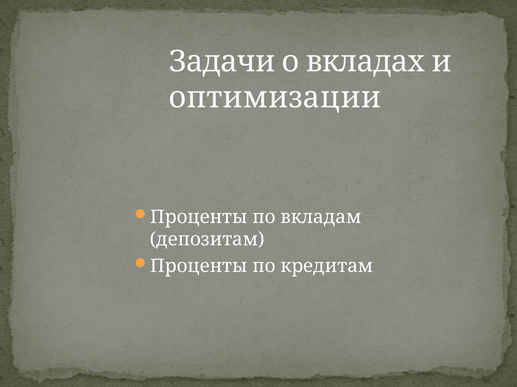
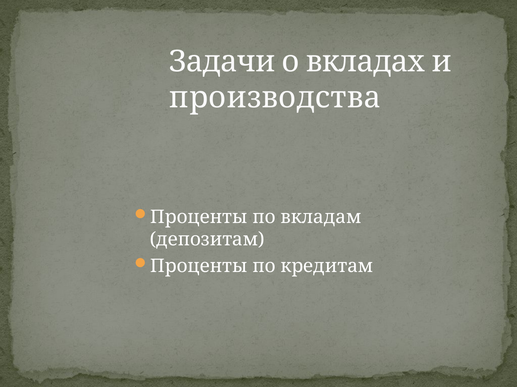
оптимизации: оптимизации -> производства (275, 98)
